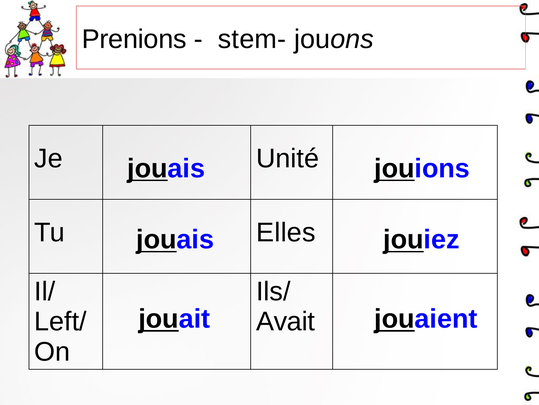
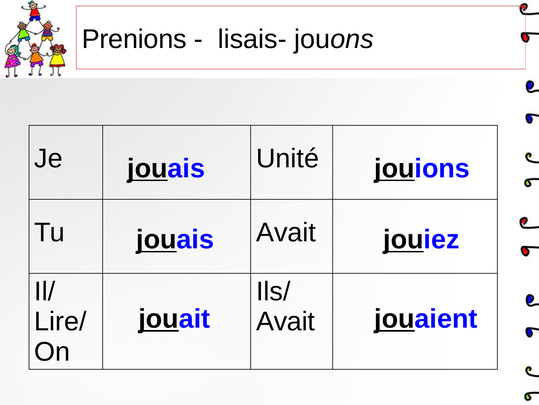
stem-: stem- -> lisais- (252, 39)
Tu Elles: Elles -> Avait (286, 232)
Left/: Left/ -> Lire/ (60, 321)
